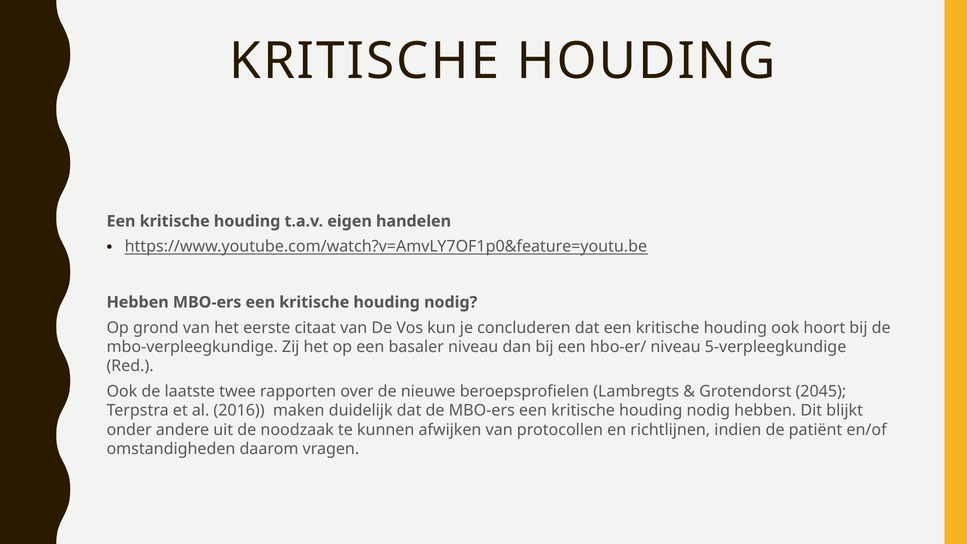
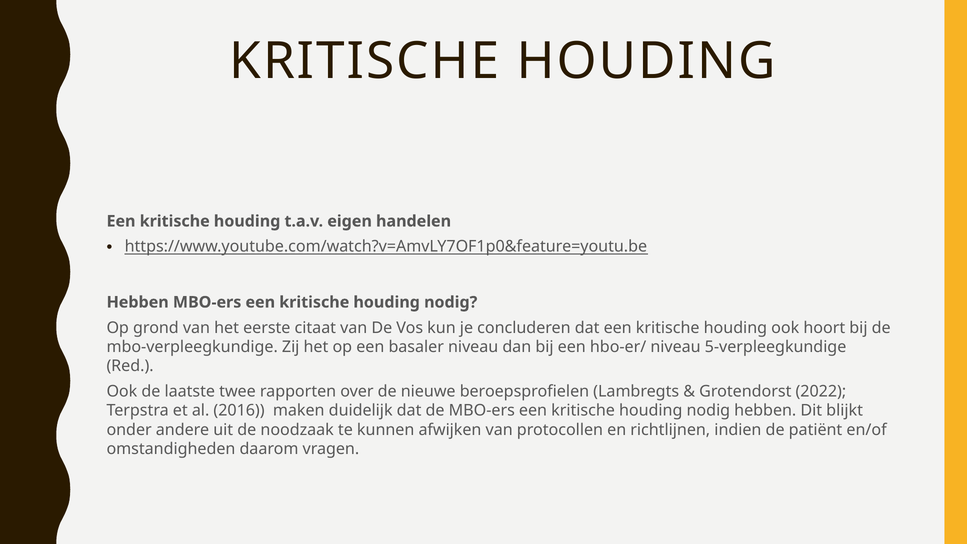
2045: 2045 -> 2022 (821, 391)
